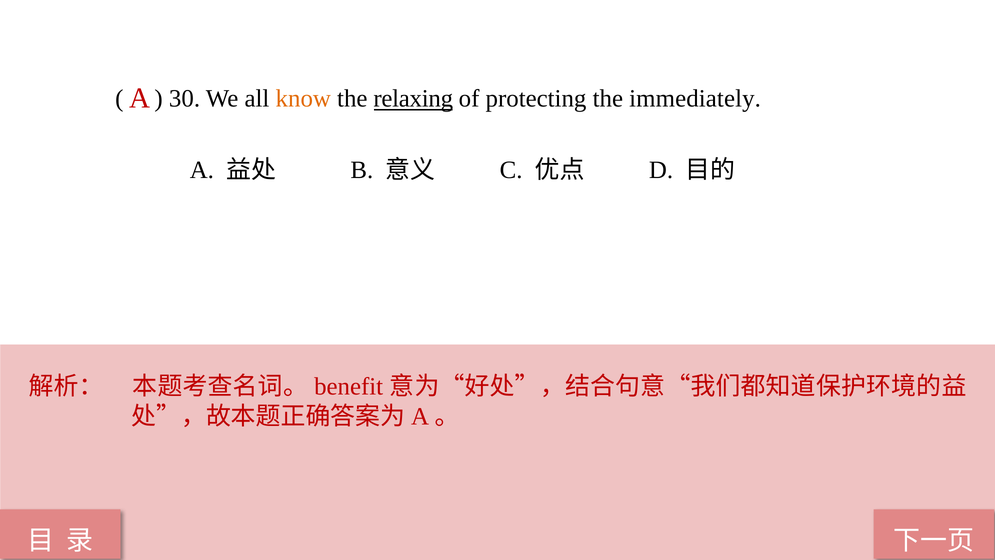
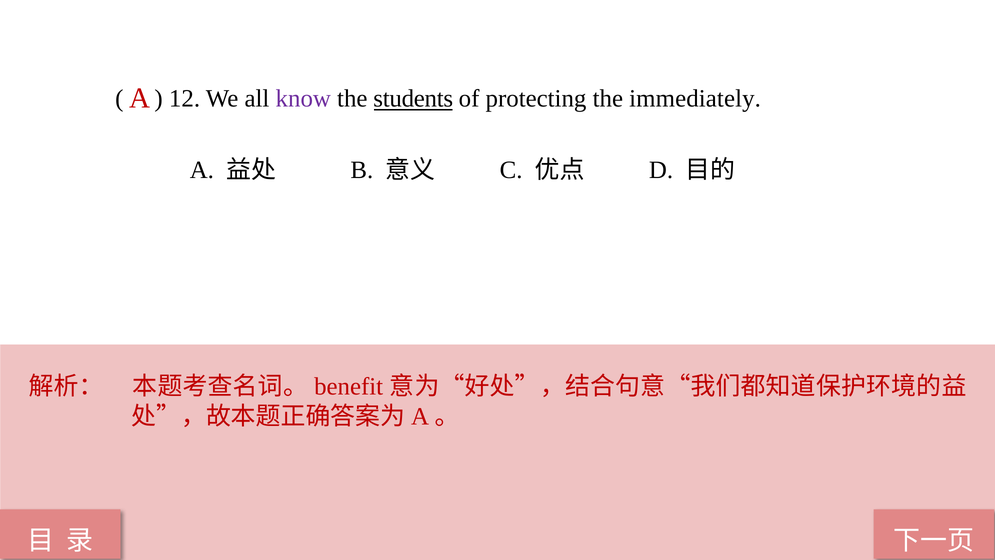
30: 30 -> 12 (185, 99)
know colour: orange -> purple (303, 99)
relaxing: relaxing -> students (413, 99)
